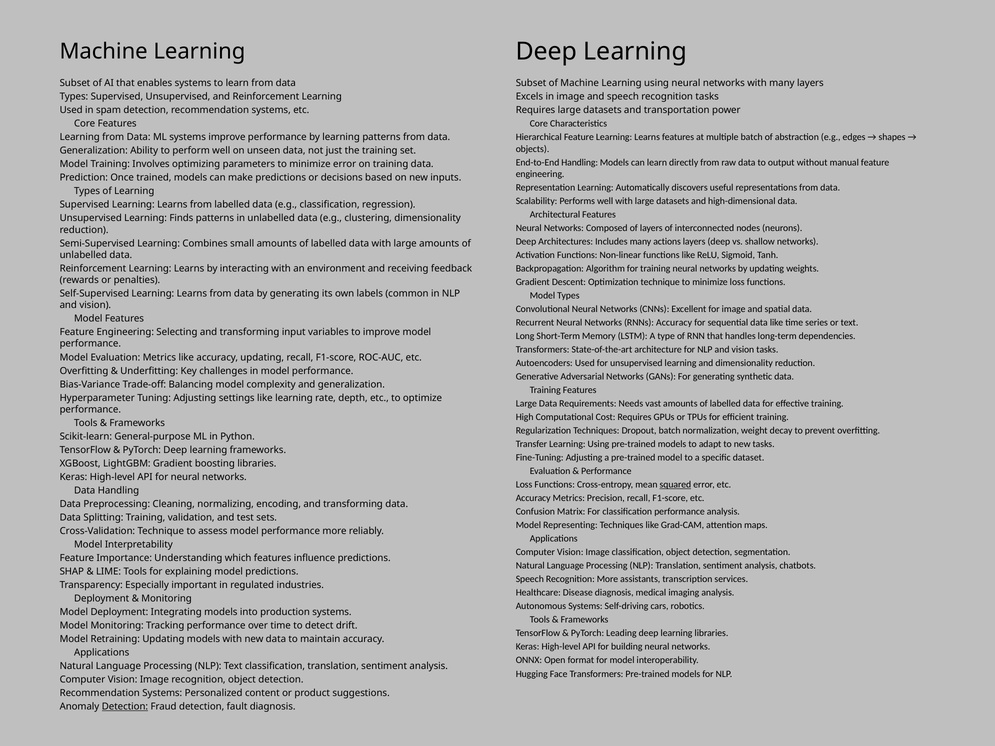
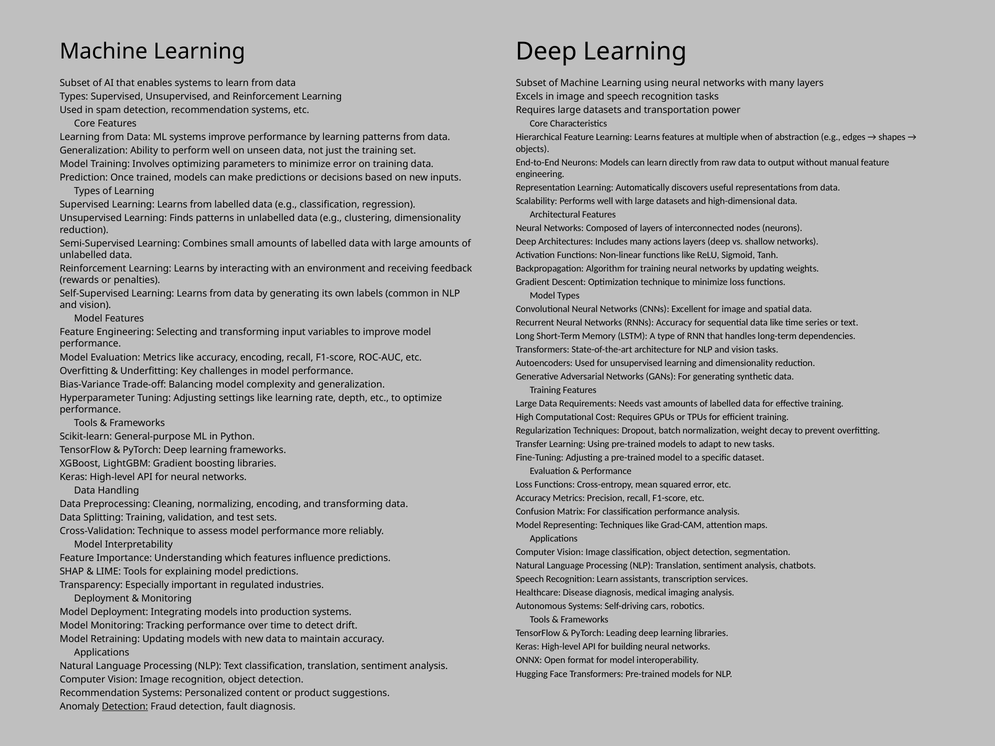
multiple batch: batch -> when (752, 137)
End-to-End Handling: Handling -> Neurons (580, 162)
accuracy updating: updating -> encoding (262, 357)
squared underline: present -> none (675, 485)
Recognition More: More -> Learn (607, 579)
